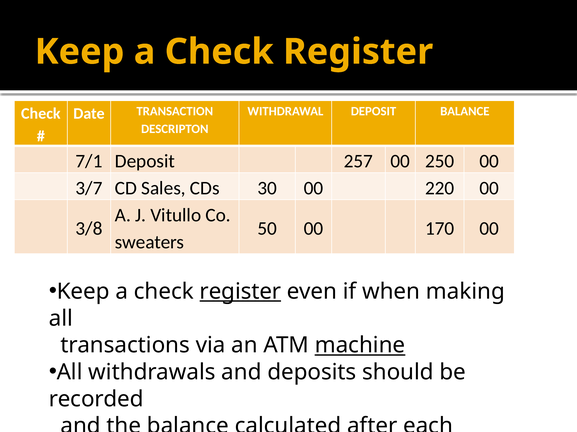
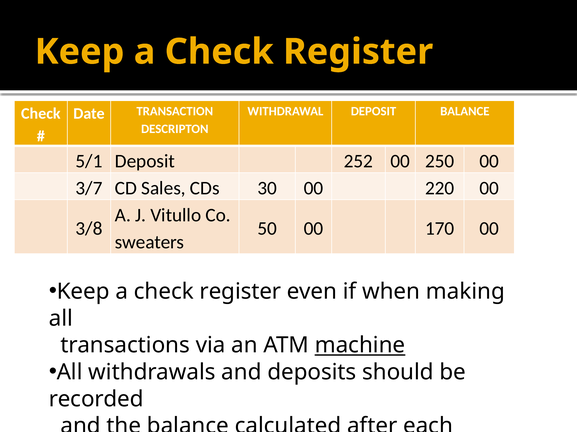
7/1: 7/1 -> 5/1 (89, 162)
257: 257 -> 252 (358, 162)
register underline: present -> none (240, 292)
